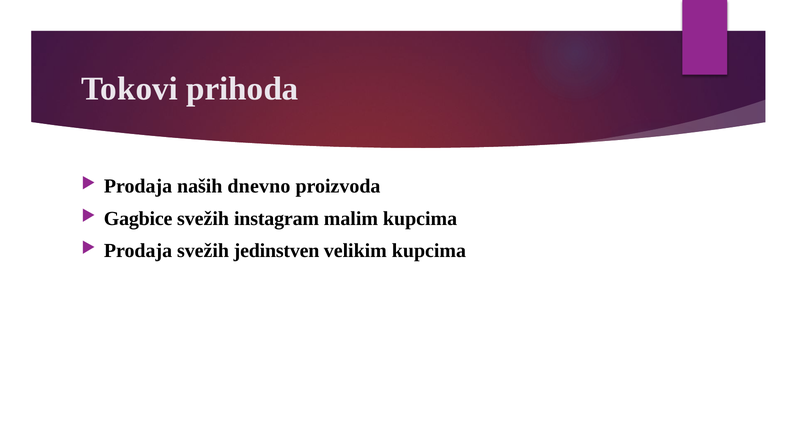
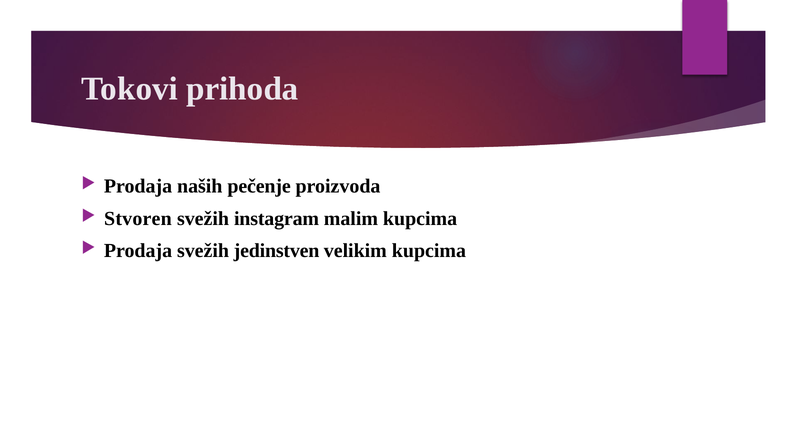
dnevno: dnevno -> pečenje (259, 187)
Gagbice: Gagbice -> Stvoren (138, 219)
